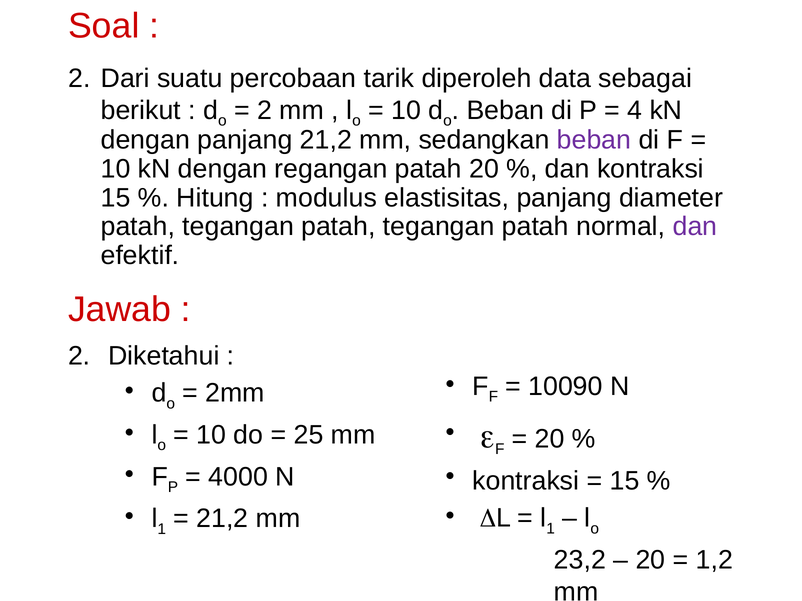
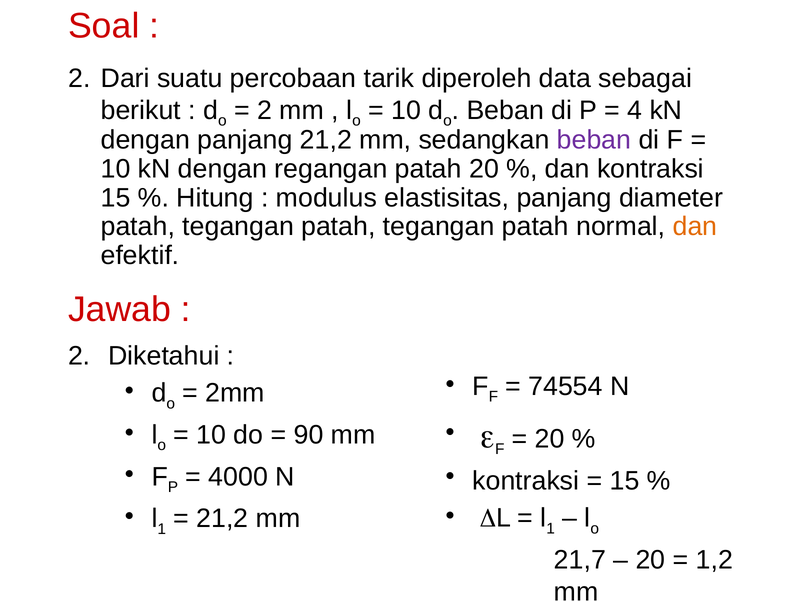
dan colour: purple -> orange (695, 227)
10090: 10090 -> 74554 (565, 387)
25: 25 -> 90 (309, 435)
23,2: 23,2 -> 21,7 (580, 560)
